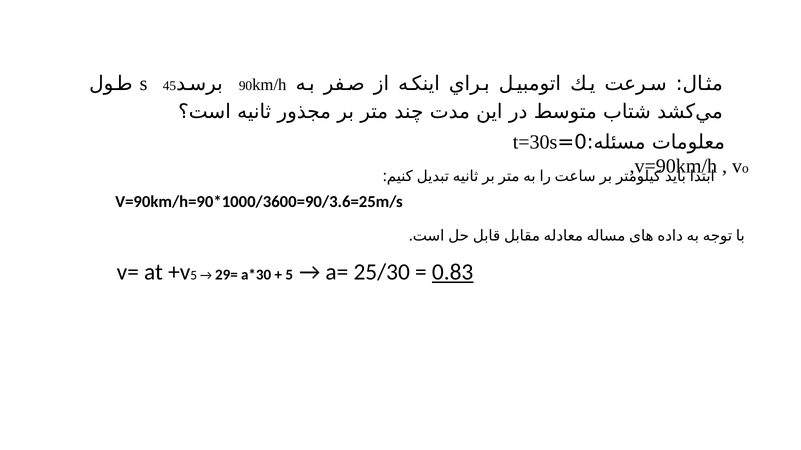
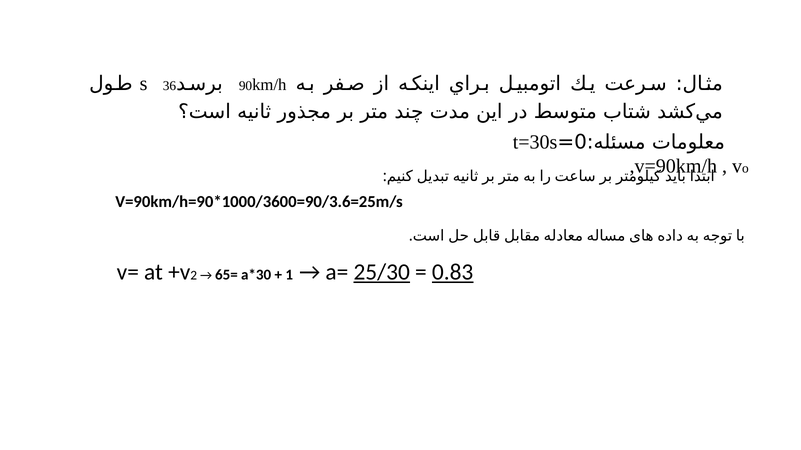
45: 45 -> 36 (169, 86)
5: 5 -> 2 (194, 276)
29=: 29= -> 65= (226, 275)
5: 5 -> 1 (289, 275)
25/30 underline: none -> present (382, 272)
